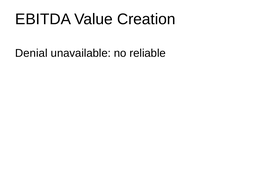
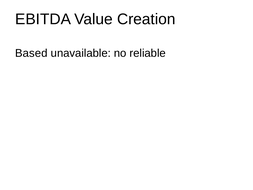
Denial: Denial -> Based (31, 53)
